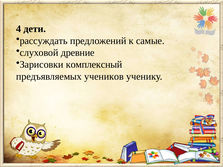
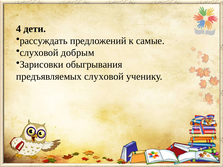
древние: древние -> добрым (78, 53)
комплексный: комплексный -> обыгрывания (94, 65)
предъявляемых учеников: учеников -> слуховой (104, 77)
